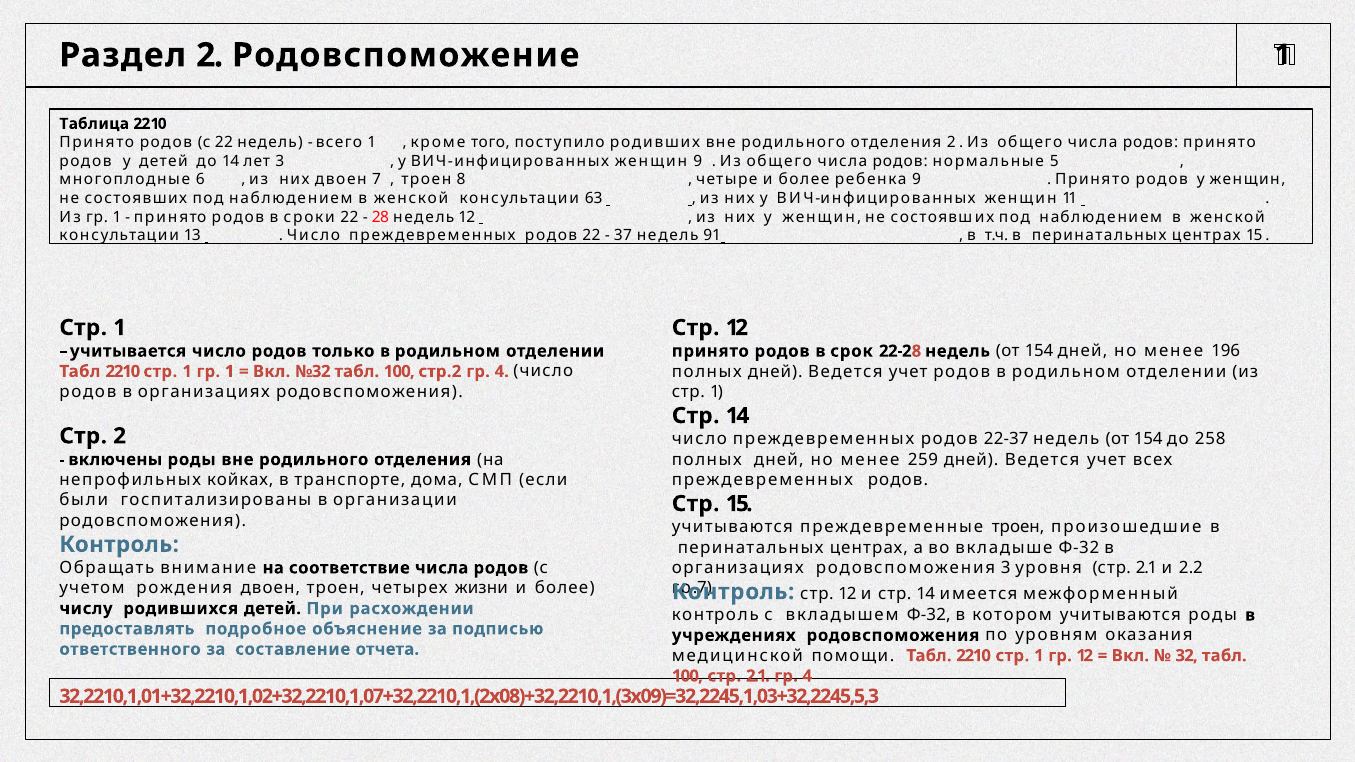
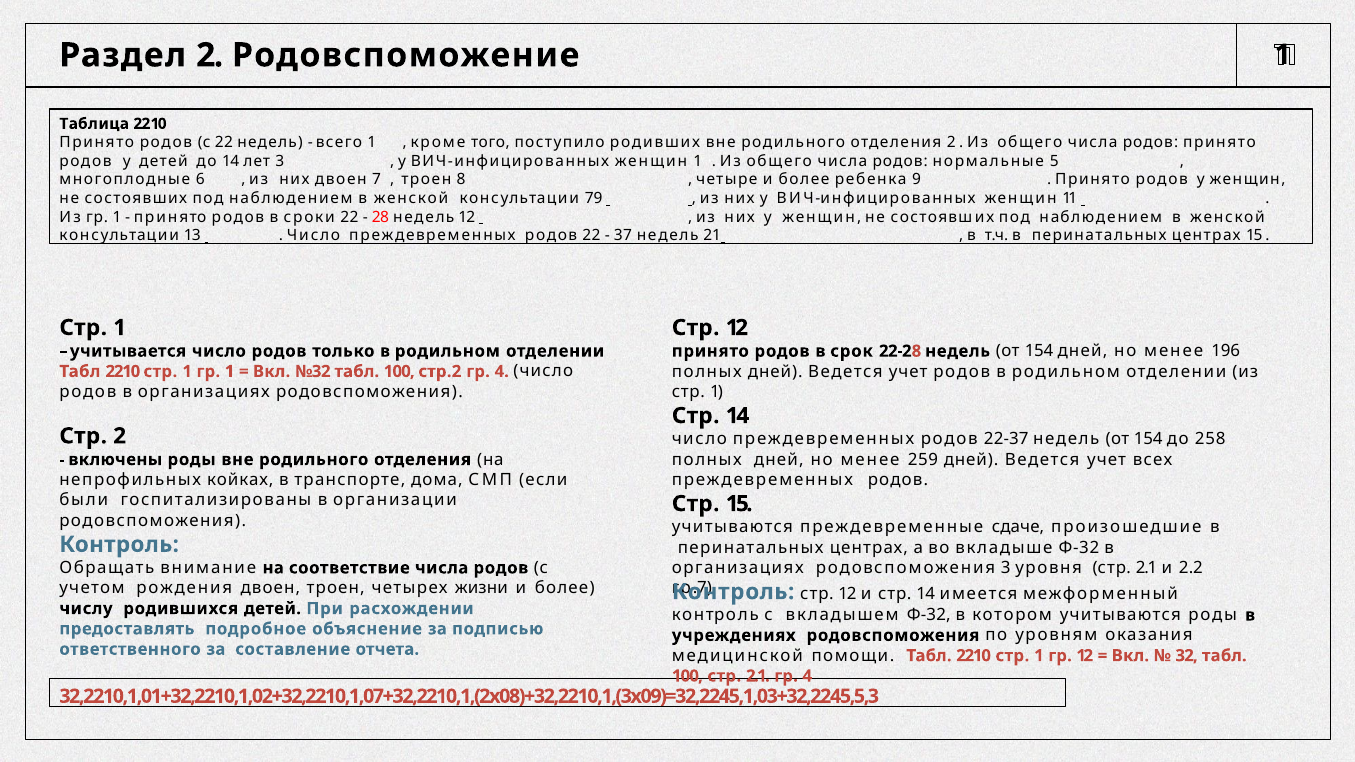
женщин 9: 9 -> 1 (698, 161)
63: 63 -> 79 (594, 198)
91: 91 -> 21 (712, 236)
преждевременные троен: троен -> сдаче (1018, 527)
